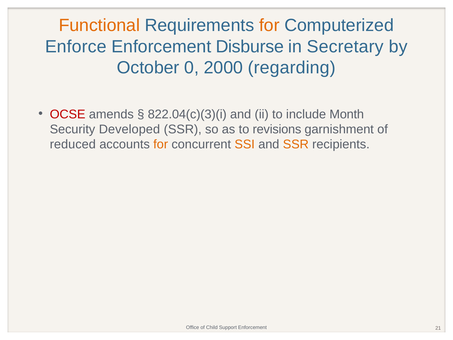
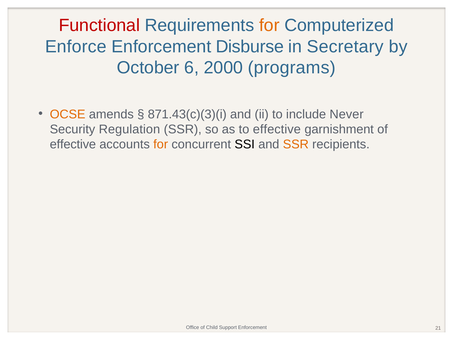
Functional colour: orange -> red (99, 25)
0: 0 -> 6 (192, 68)
regarding: regarding -> programs (292, 68)
OCSE colour: red -> orange (68, 114)
822.04(c)(3)(i: 822.04(c)(3)(i -> 871.43(c)(3)(i (187, 114)
Month: Month -> Never (347, 114)
Developed: Developed -> Regulation (129, 129)
to revisions: revisions -> effective (277, 129)
reduced: reduced -> effective (73, 144)
SSI colour: orange -> black (245, 144)
